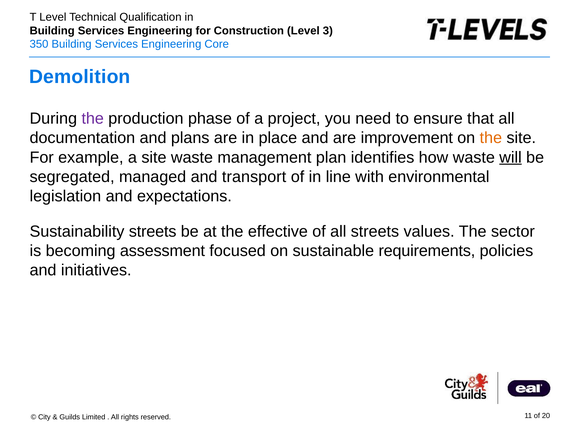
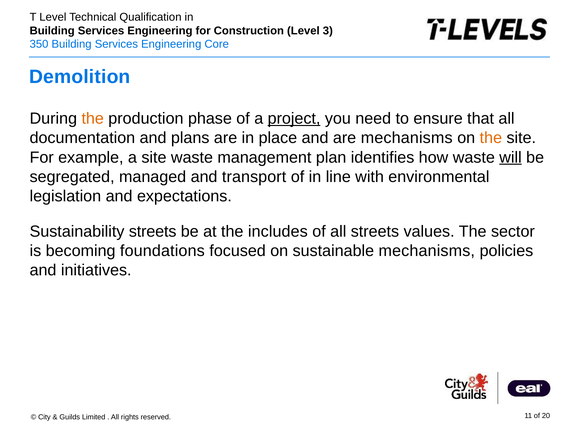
the colour: purple -> orange (93, 118)
project underline: none -> present (294, 118)
are improvement: improvement -> mechanisms (407, 138)
effective: effective -> includes (278, 231)
assessment: assessment -> foundations (162, 250)
sustainable requirements: requirements -> mechanisms (427, 250)
